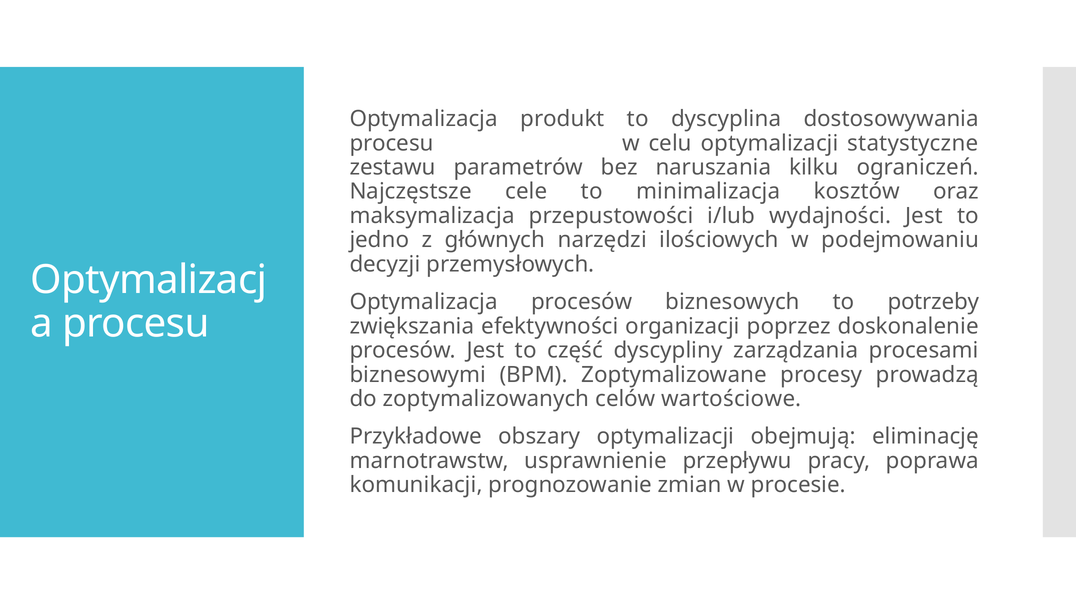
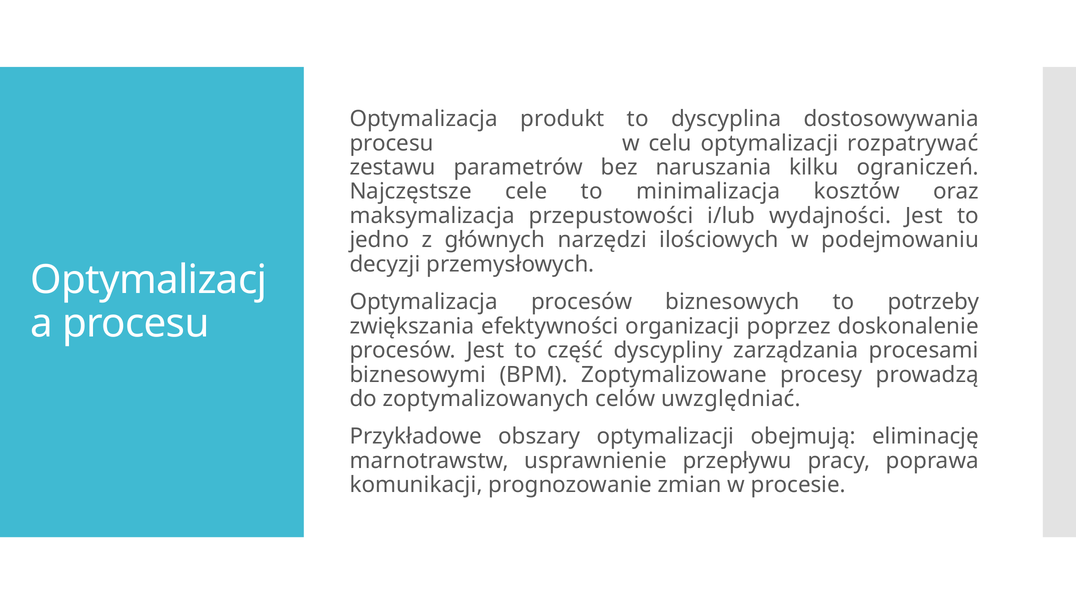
statystyczne: statystyczne -> rozpatrywać (913, 143)
wartościowe: wartościowe -> uwzględniać (731, 399)
